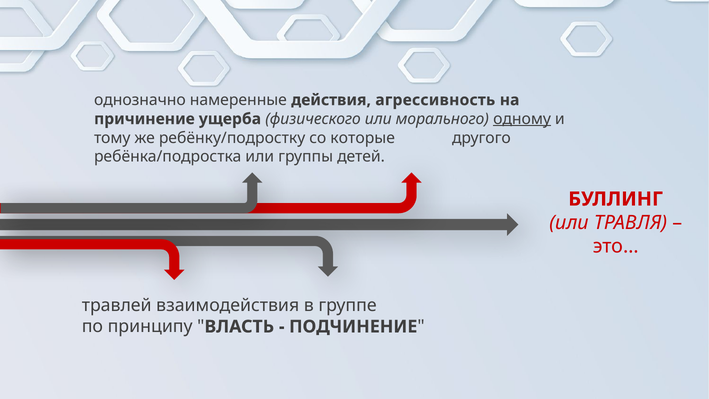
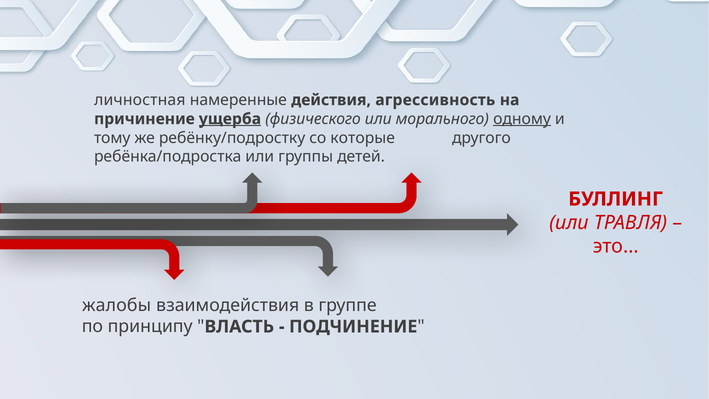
однозначно: однозначно -> личностная (140, 100)
ущерба underline: none -> present (230, 119)
травлей: травлей -> жалобы (117, 305)
